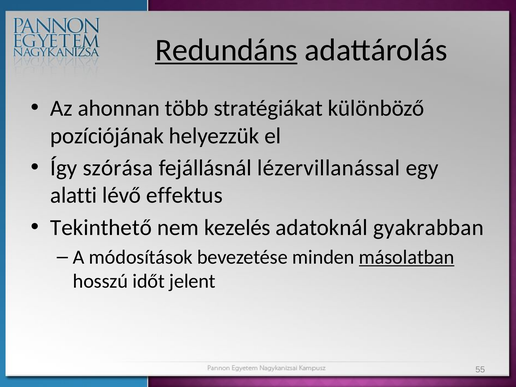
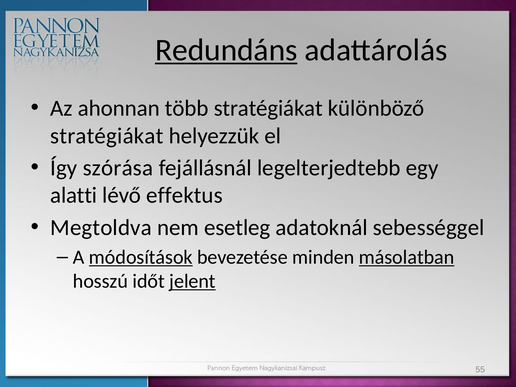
pozíciójának: pozíciójának -> stratégiákat (107, 136)
lézervillanással: lézervillanással -> legelterjedtebb (329, 168)
Tekinthető: Tekinthető -> Megtoldva (101, 228)
kezelés: kezelés -> esetleg (237, 228)
gyakrabban: gyakrabban -> sebességgel (429, 228)
módosítások underline: none -> present (141, 257)
jelent underline: none -> present (193, 281)
